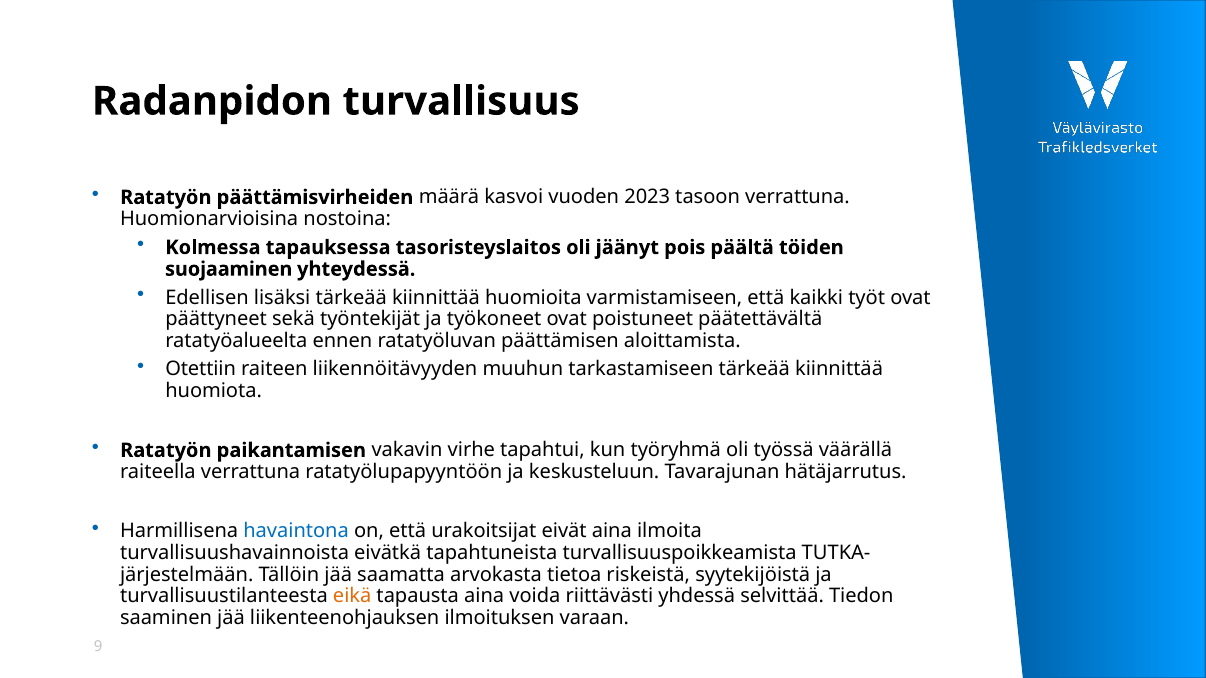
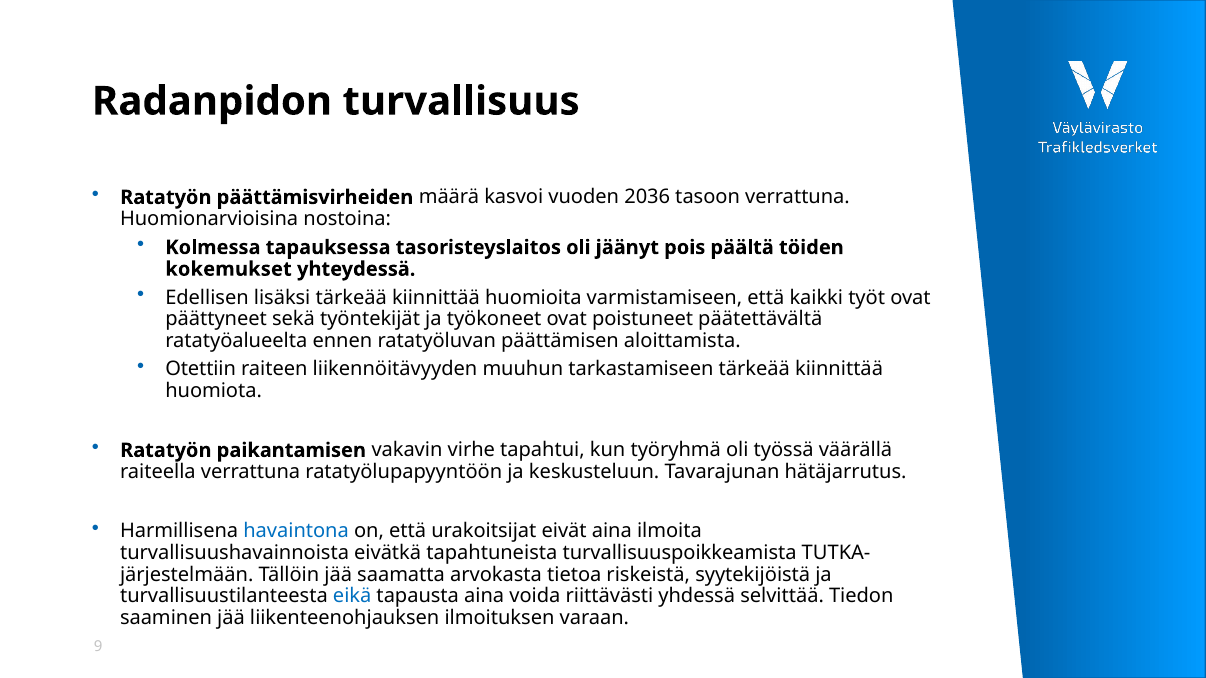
2023: 2023 -> 2036 (647, 197)
suojaaminen: suojaaminen -> kokemukset (229, 269)
eikä colour: orange -> blue (352, 597)
